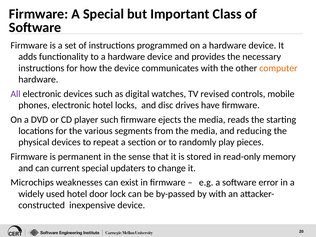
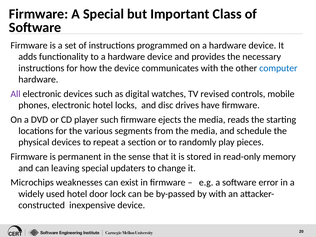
computer colour: orange -> blue (278, 68)
reducing: reducing -> schedule (254, 131)
current: current -> leaving (65, 168)
